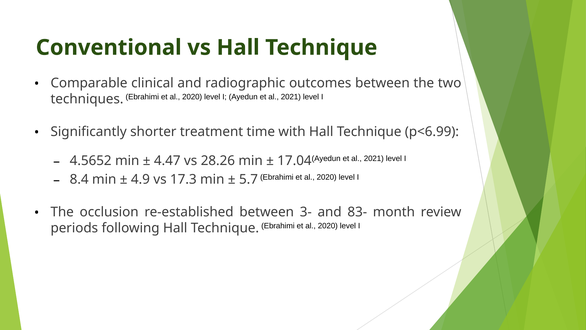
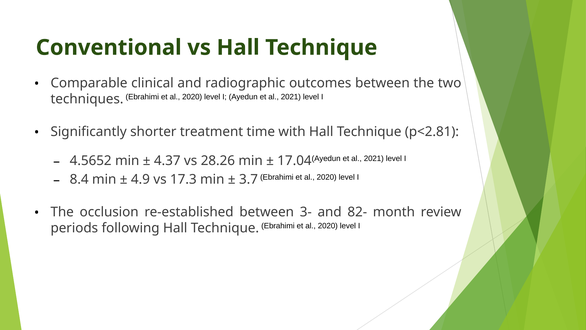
p<6.99: p<6.99 -> p<2.81 (432, 132)
4.47: 4.47 -> 4.37 (167, 161)
5.7: 5.7 -> 3.7 (248, 179)
83-: 83- -> 82- (357, 212)
